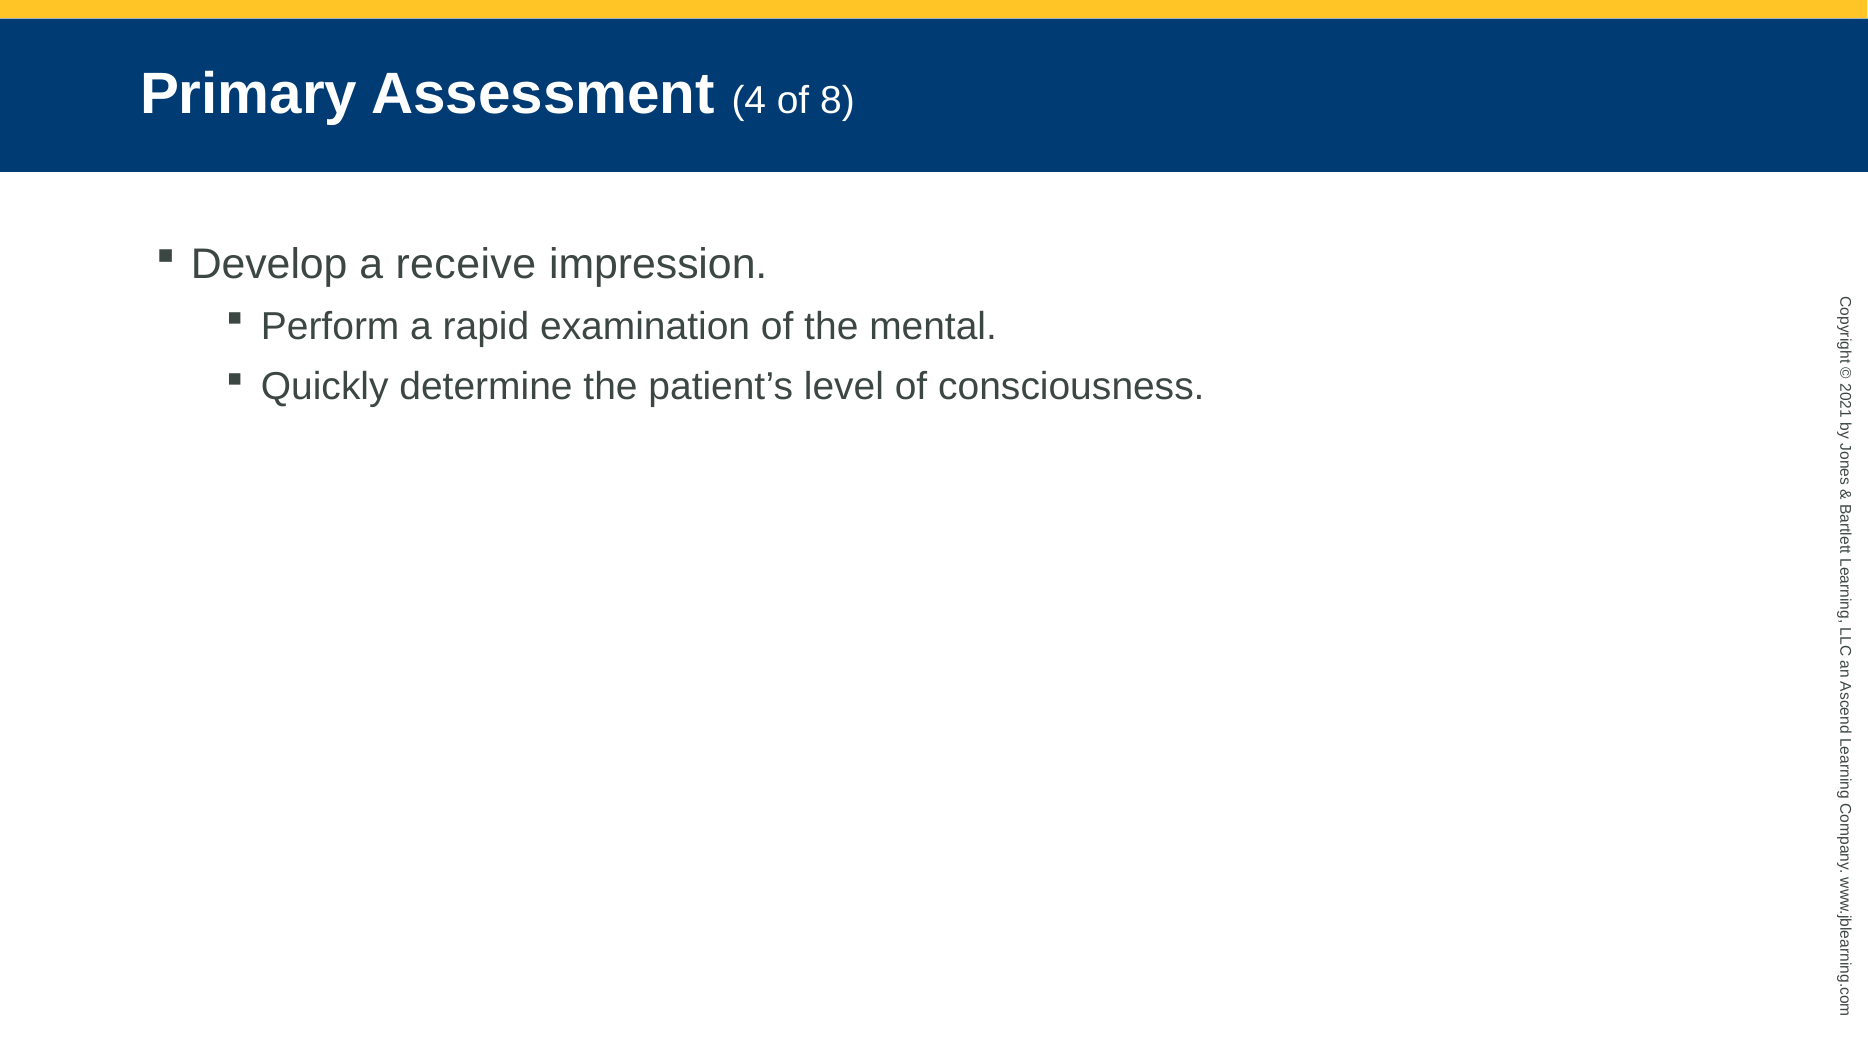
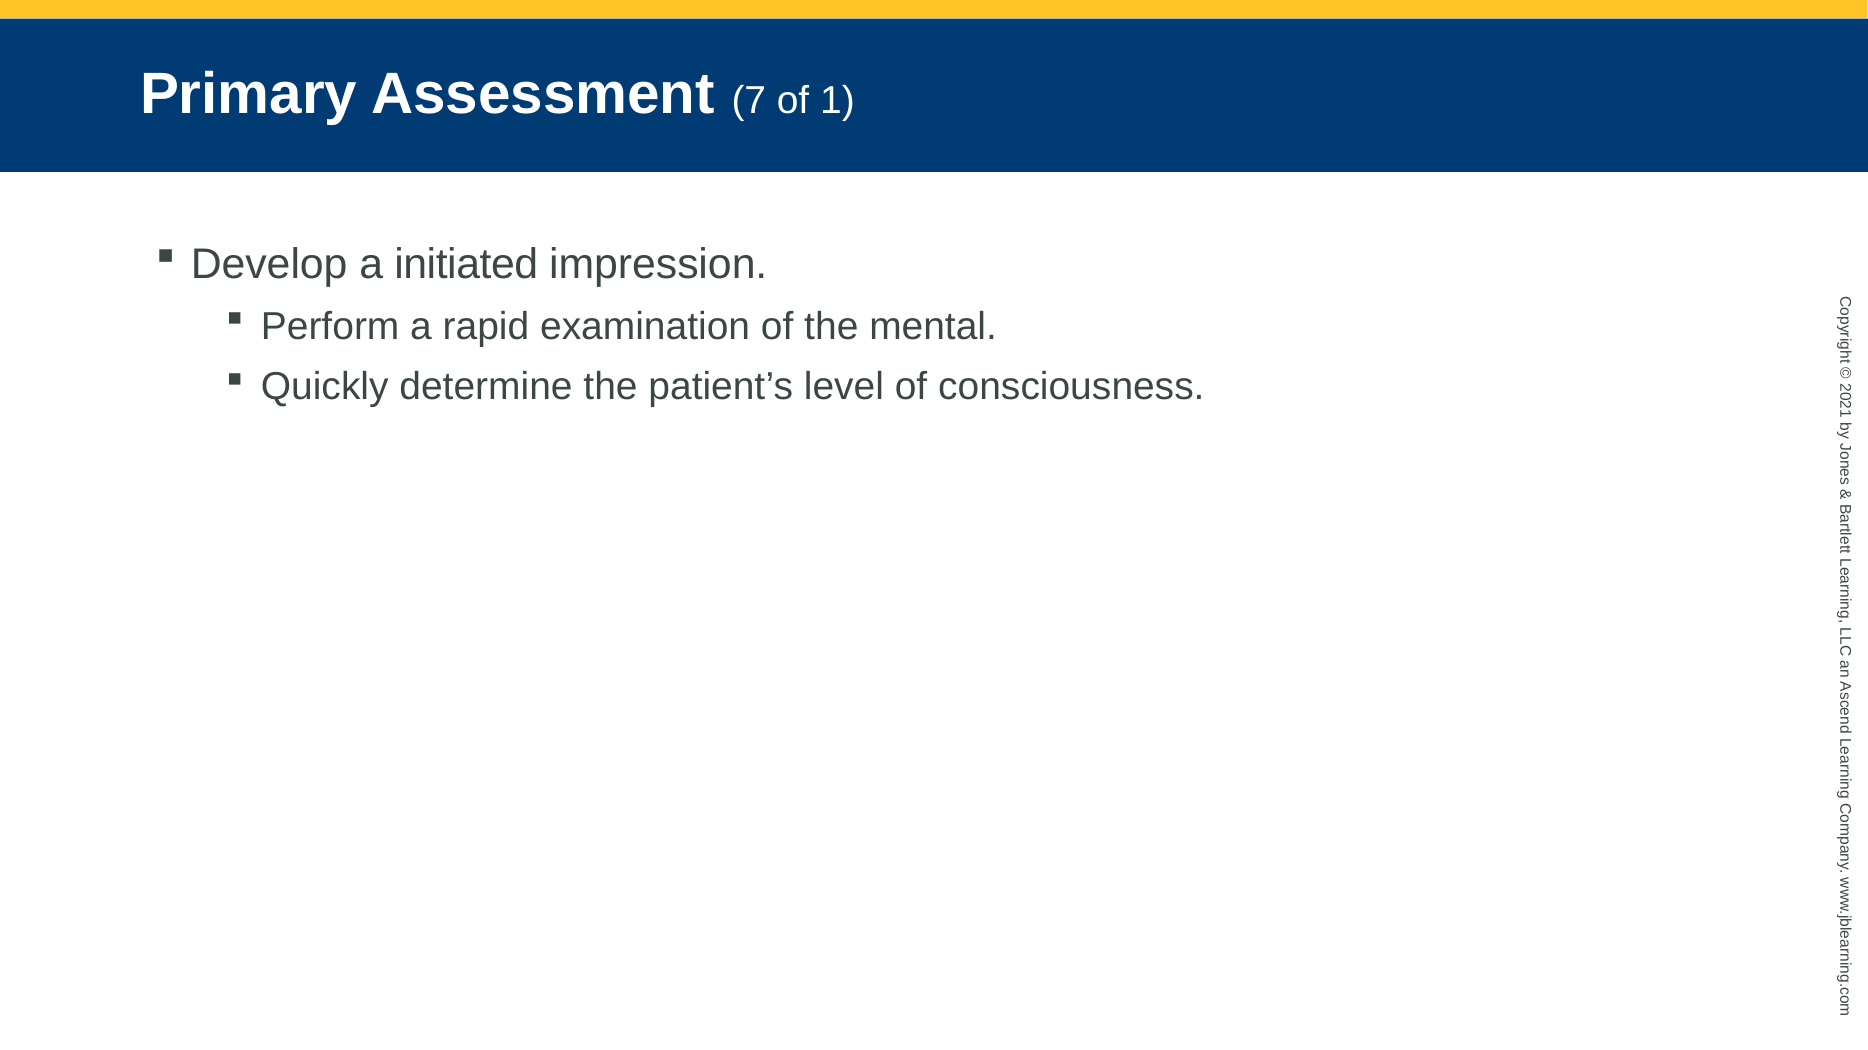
4: 4 -> 7 (749, 100)
of 8: 8 -> 1 (837, 100)
receive: receive -> initiated (466, 264)
